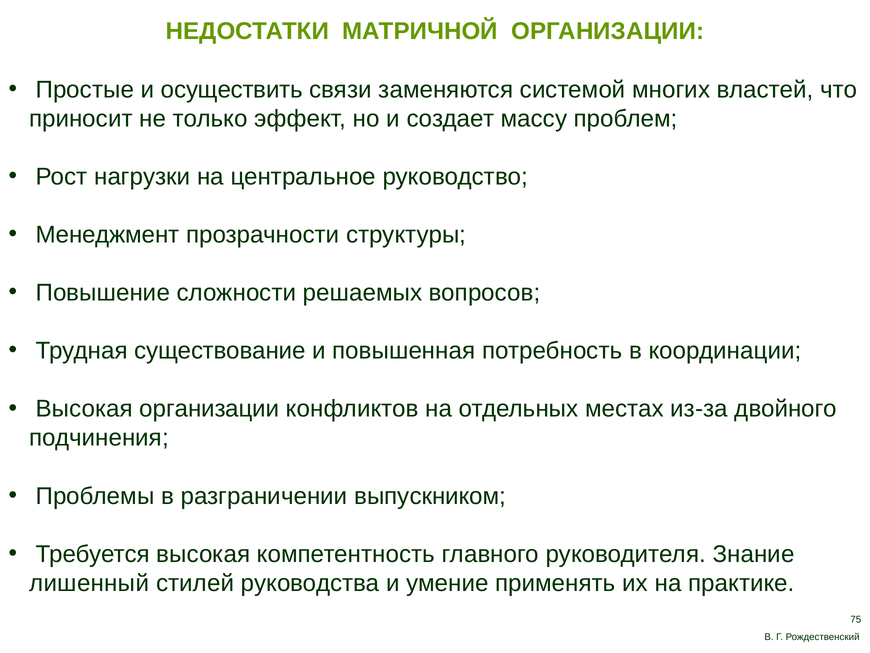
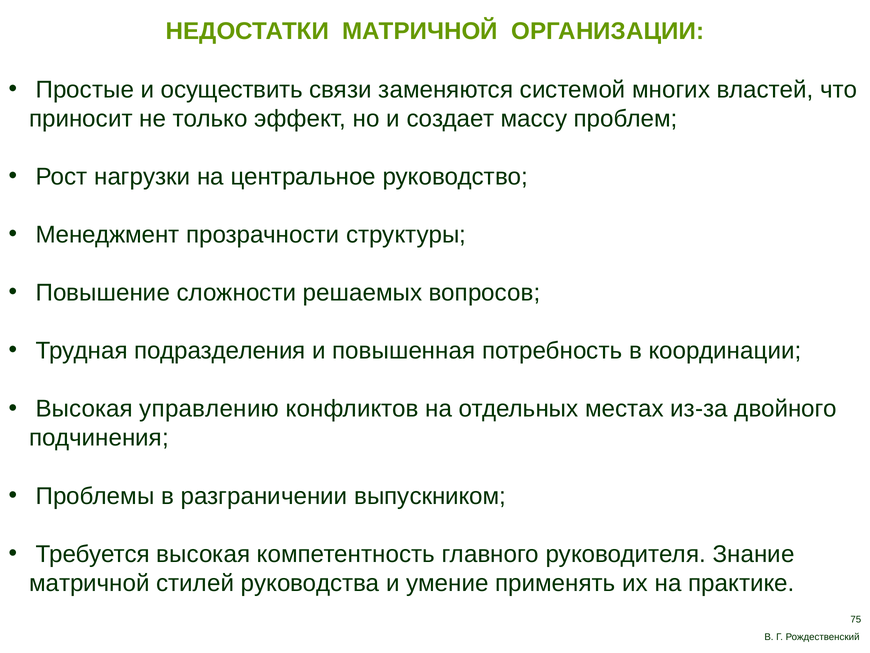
существование: существование -> подразделения (220, 351)
Высокая организации: организации -> управлению (209, 409)
лишенный: лишенный -> матричной (89, 583)
